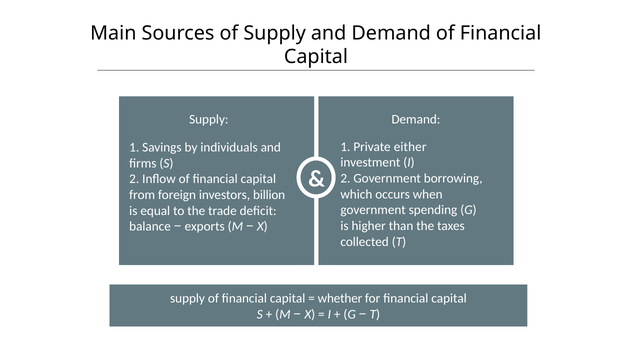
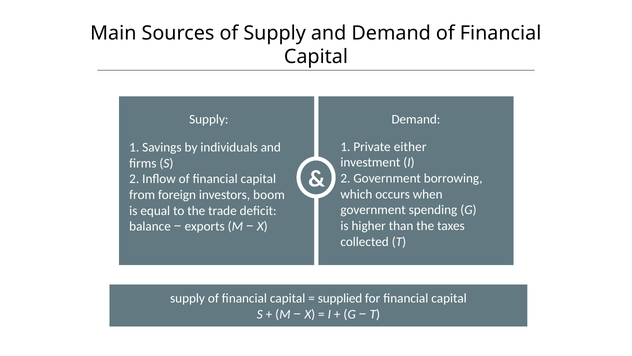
billion: billion -> boom (269, 195)
whether: whether -> supplied (340, 298)
